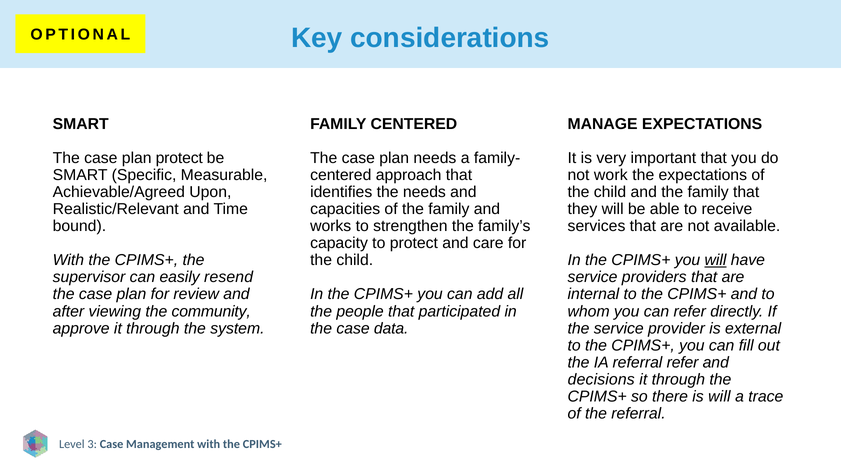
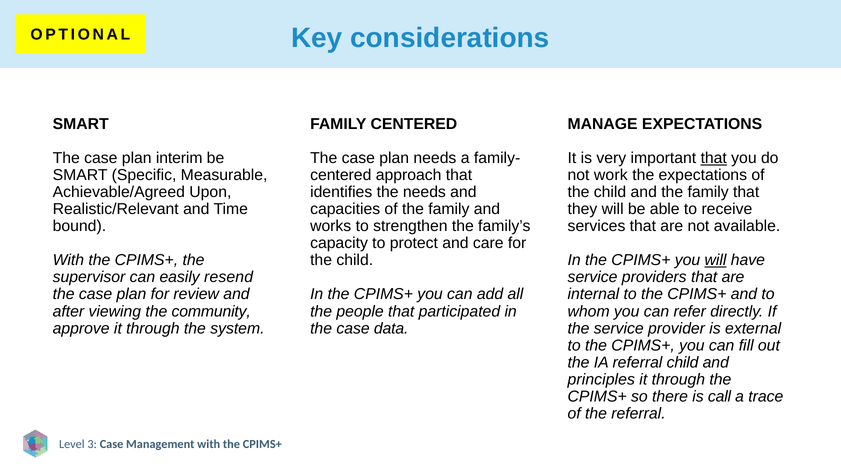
plan protect: protect -> interim (179, 158)
that underline: none -> present (714, 158)
referral refer: refer -> child (683, 362)
decisions: decisions -> principles (601, 379)
is will: will -> call (720, 397)
